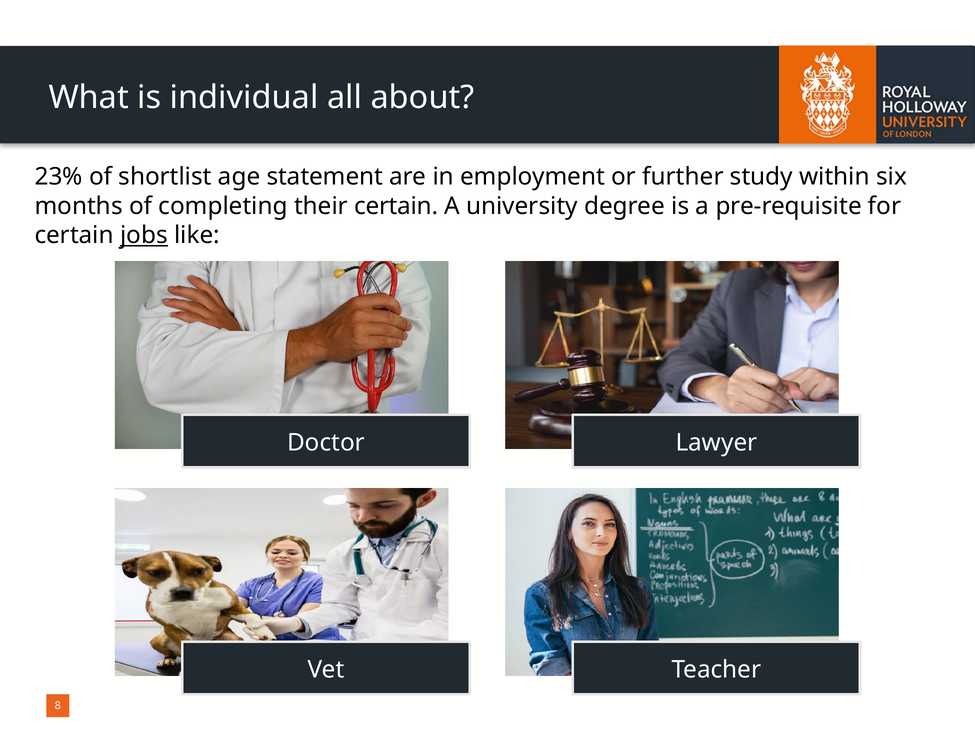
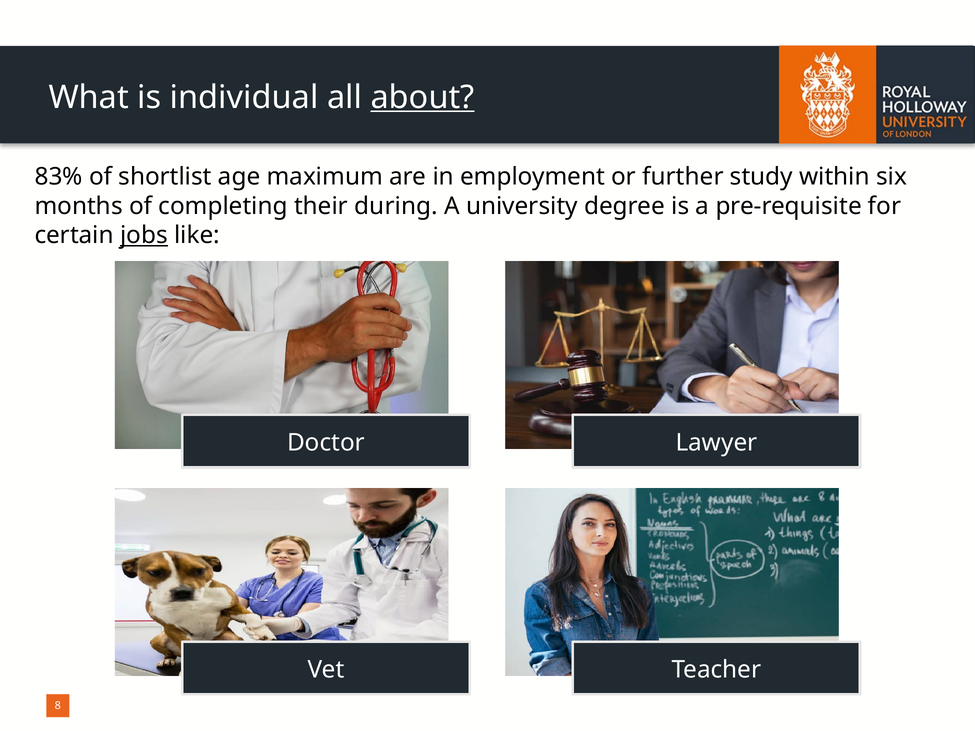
about underline: none -> present (423, 97)
23%: 23% -> 83% (59, 177)
statement: statement -> maximum (325, 177)
their certain: certain -> during (396, 206)
